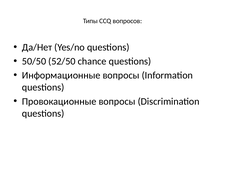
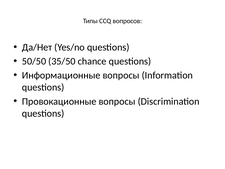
52/50: 52/50 -> 35/50 (62, 61)
